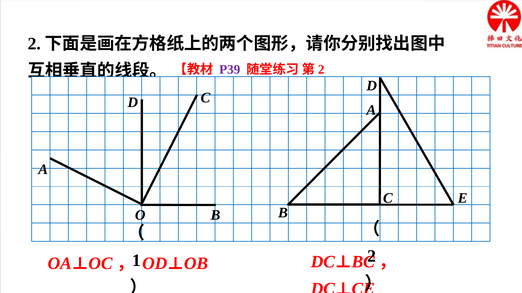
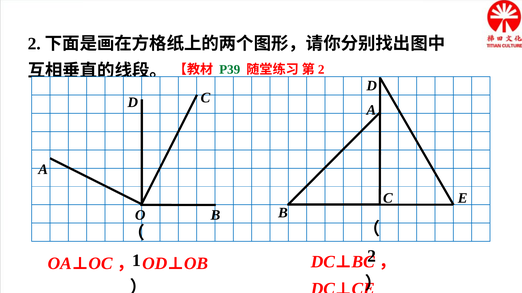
P39 colour: purple -> green (230, 70)
